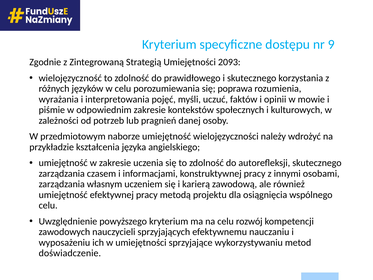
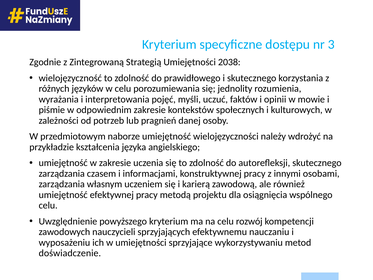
9: 9 -> 3 (331, 44)
2093: 2093 -> 2038 (229, 62)
poprawa: poprawa -> jednolity (235, 89)
